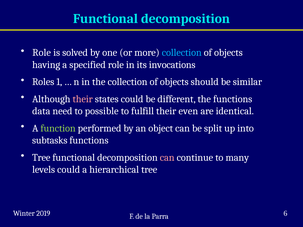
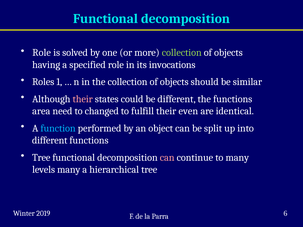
collection colour: light blue -> light green (182, 53)
data: data -> area (41, 111)
possible: possible -> changed (102, 111)
function colour: light green -> light blue (58, 128)
subtasks: subtasks -> different (50, 141)
levels could: could -> many (69, 170)
